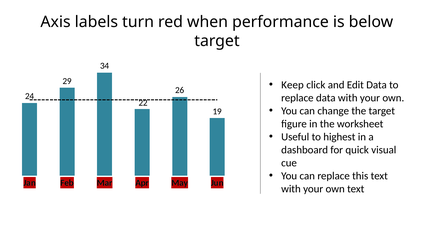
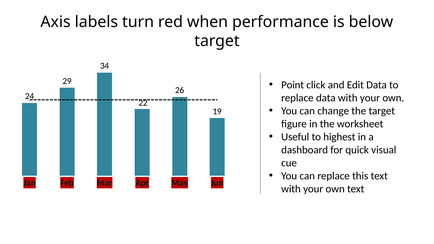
Keep: Keep -> Point (293, 85)
